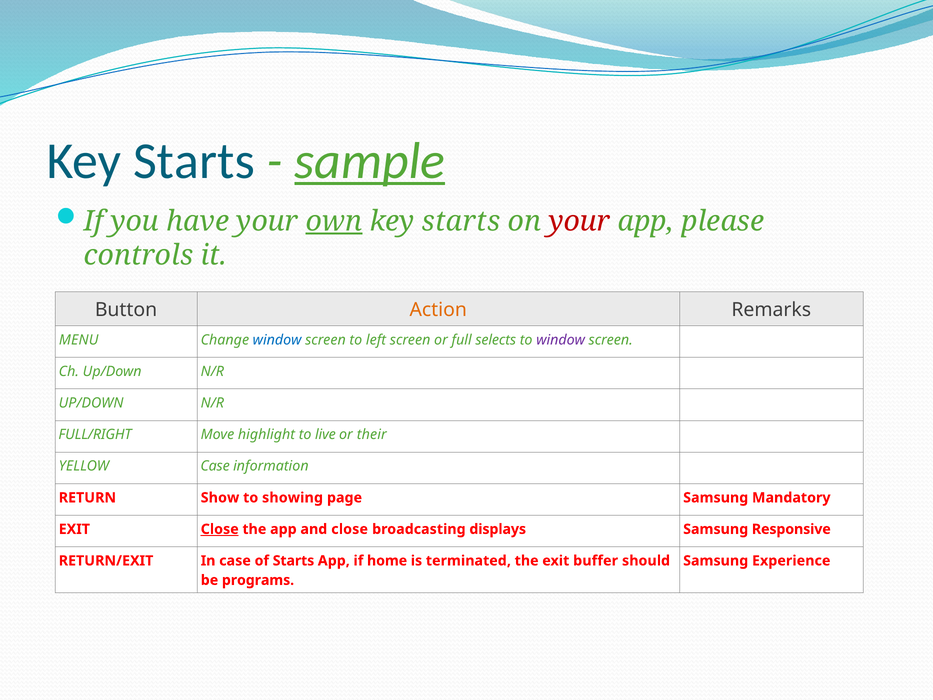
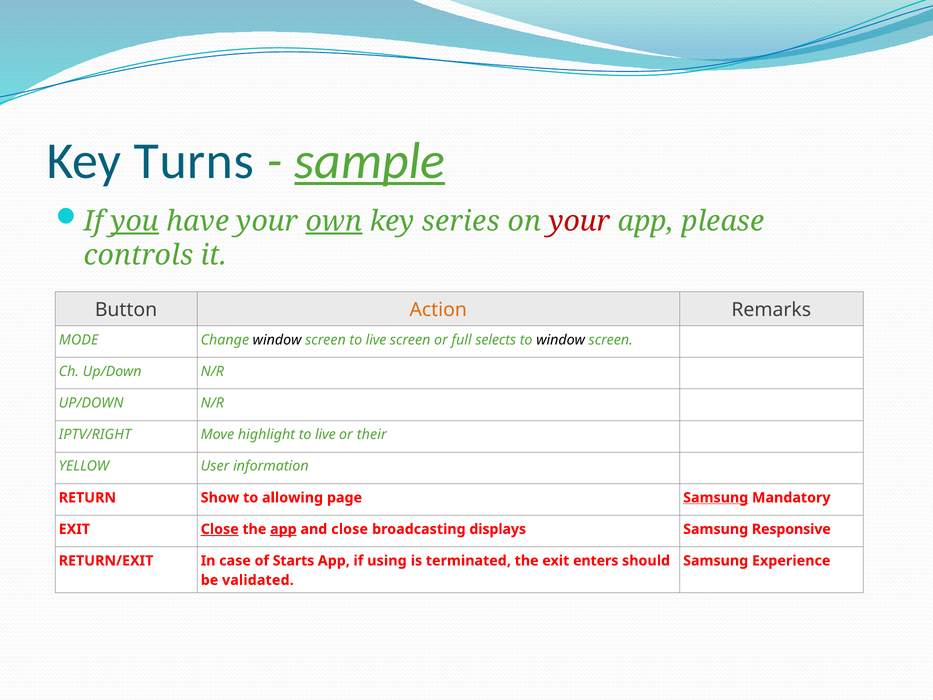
Starts: Starts -> Turns (194, 161)
you underline: none -> present (135, 221)
starts: starts -> series (461, 221)
MENU: MENU -> MODE (79, 340)
window colour: blue -> black (277, 340)
screen to left: left -> live (376, 340)
window colour: purple -> black (561, 340)
FULL/RIGHT: FULL/RIGHT -> IPTV/RIGHT (95, 434)
YELLOW Case: Case -> User (215, 466)
showing: showing -> allowing (293, 498)
Samsung underline: none -> present (716, 498)
app underline: none -> present (283, 529)
home: home -> using (387, 561)
buffer: buffer -> enters (596, 561)
programs: programs -> validated (258, 580)
